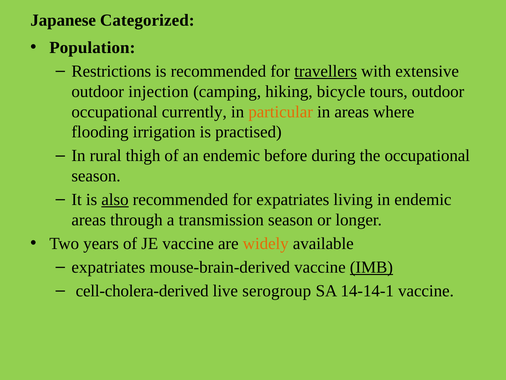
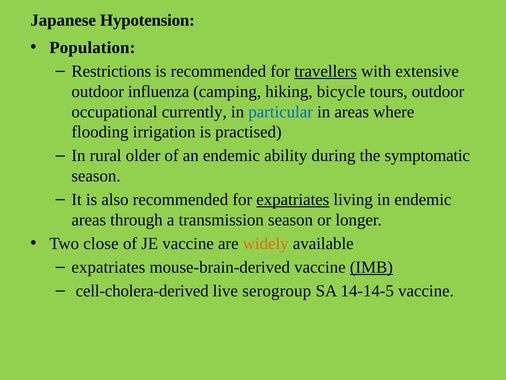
Categorized: Categorized -> Hypotension (147, 20)
injection: injection -> influenza (159, 91)
particular colour: orange -> blue (281, 112)
thigh: thigh -> older (143, 155)
before: before -> ability (286, 155)
the occupational: occupational -> symptomatic (427, 155)
also underline: present -> none (115, 199)
expatriates underline: none -> present (293, 199)
years: years -> close (101, 243)
14-14-1: 14-14-1 -> 14-14-5 (367, 290)
